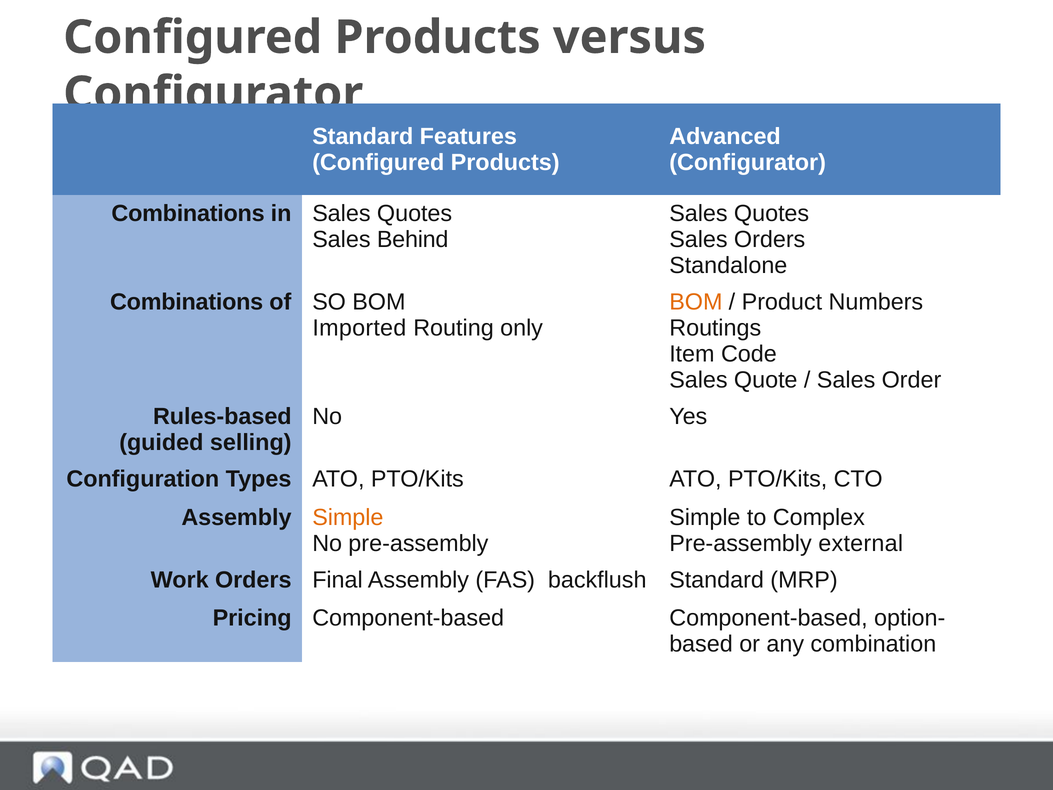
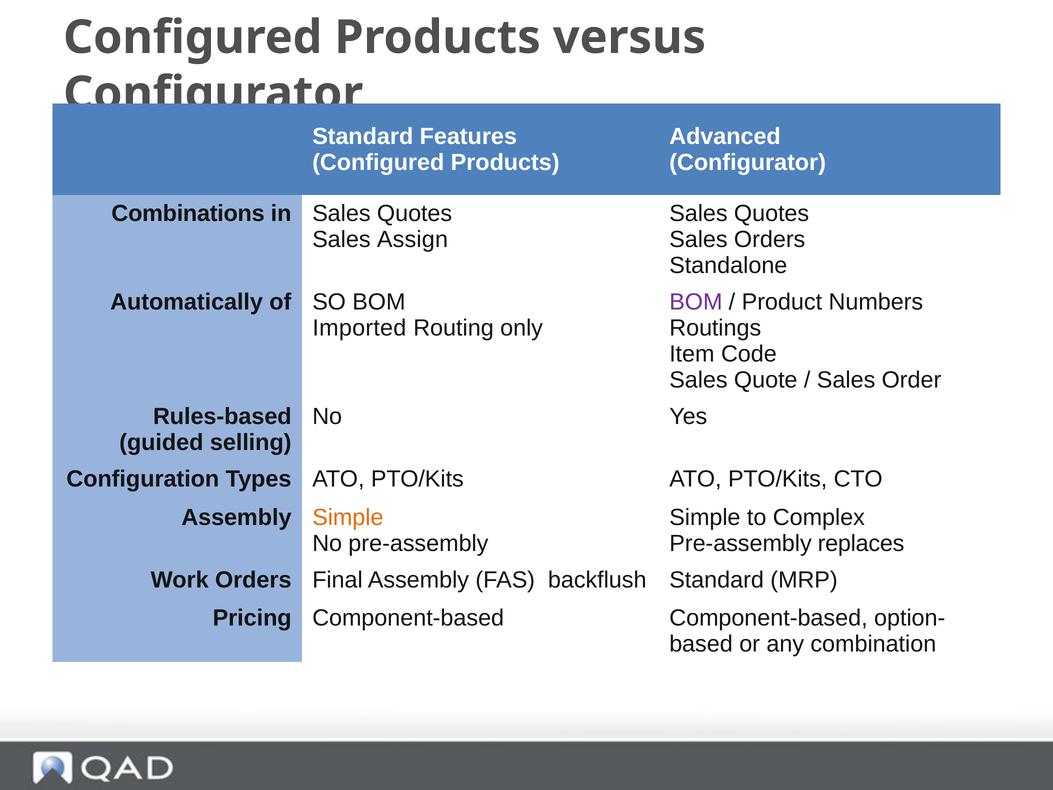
Behind: Behind -> Assign (412, 239)
Combinations: Combinations -> Automatically (187, 302)
BOM colour: orange -> purple (696, 302)
external: external -> replaces (861, 543)
